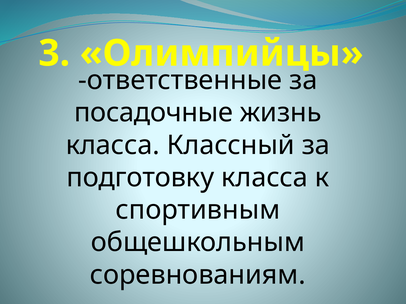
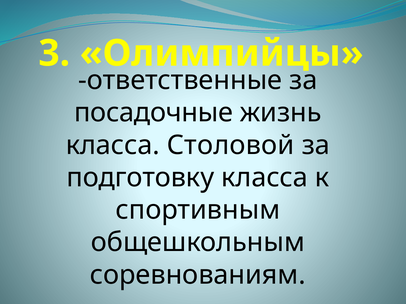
Классный: Классный -> Столовой (231, 145)
